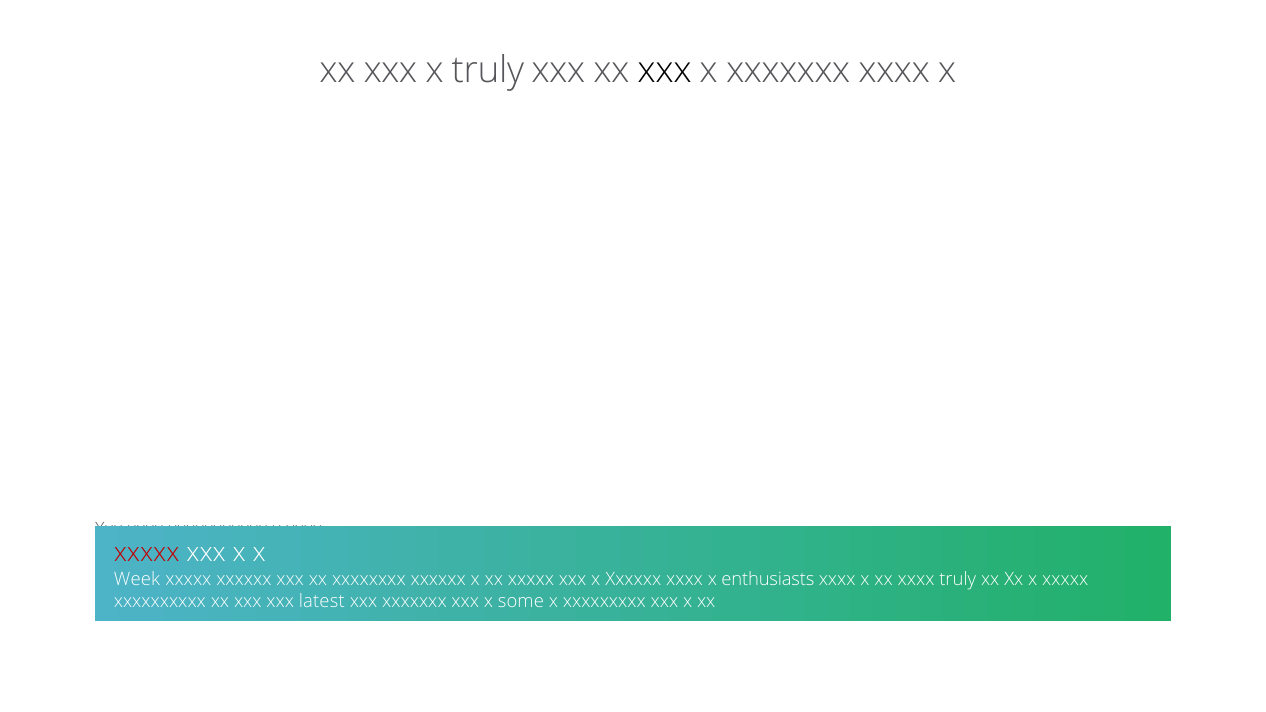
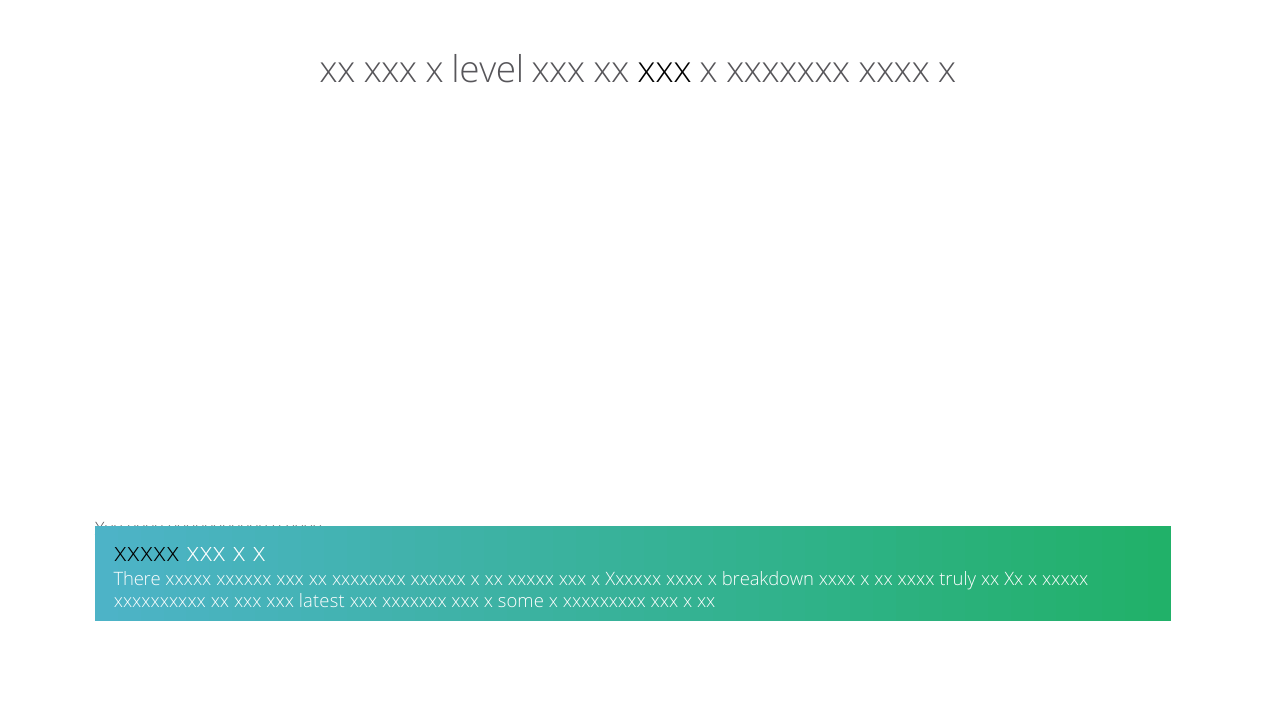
x truly: truly -> level (488, 71)
xxxxx colour: red -> black (147, 553)
Week: Week -> There (137, 579)
enthusiasts: enthusiasts -> breakdown (768, 579)
